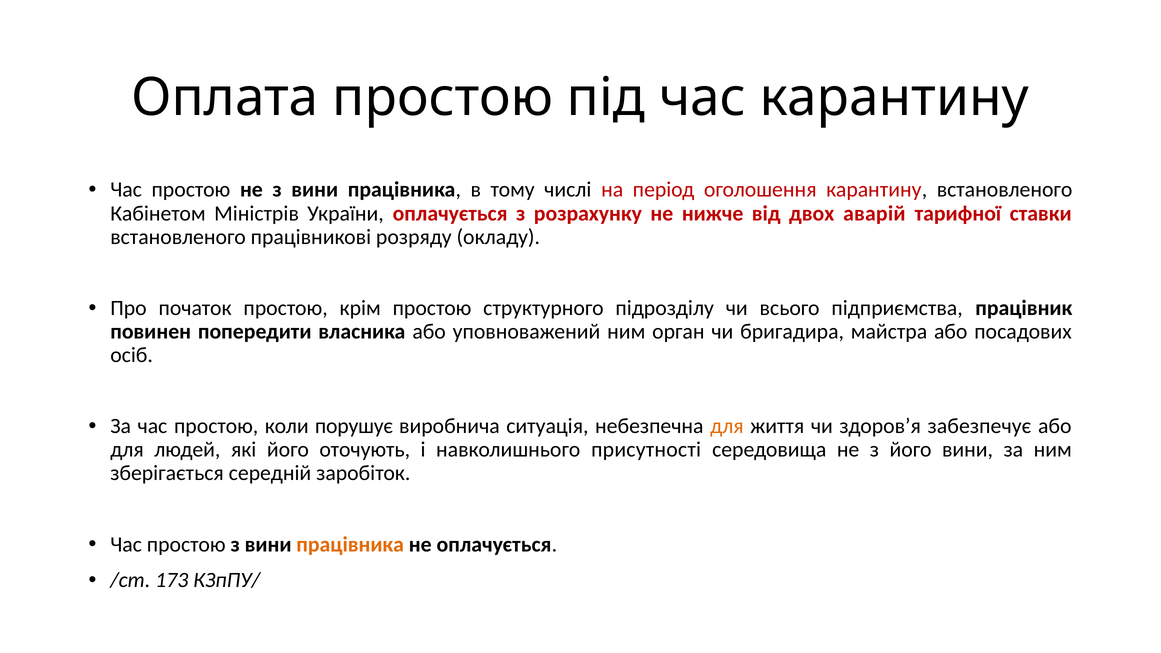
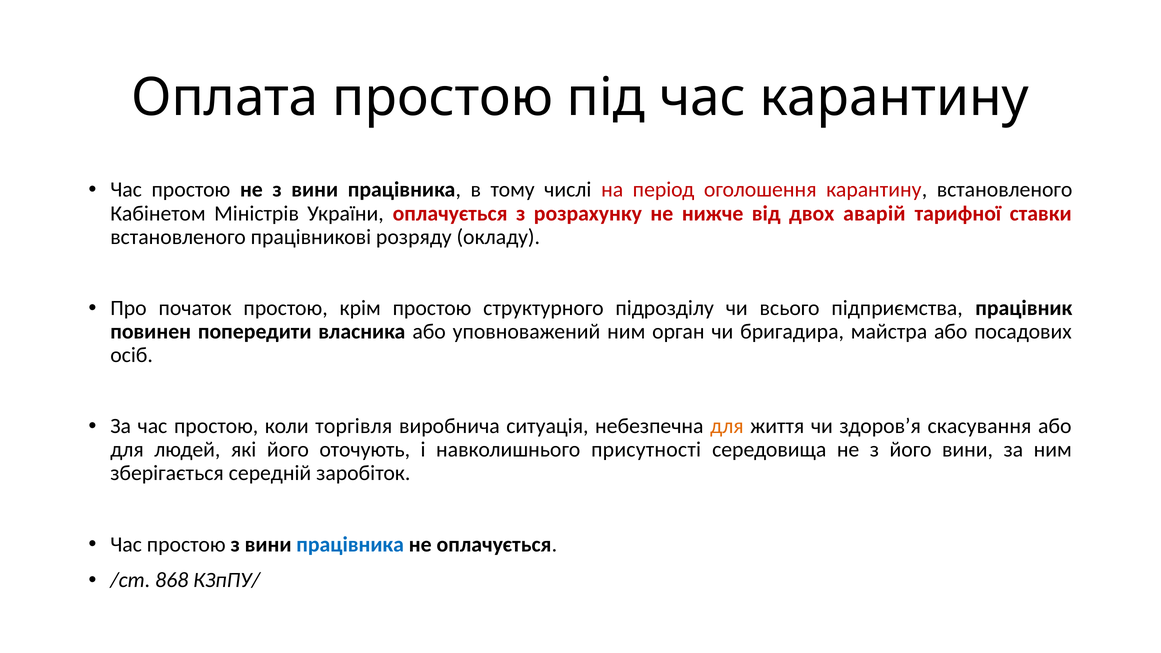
порушує: порушує -> торгівля (354, 426)
забезпечує: забезпечує -> скасування (979, 426)
працівника colour: orange -> blue (350, 545)
173: 173 -> 868 (172, 580)
